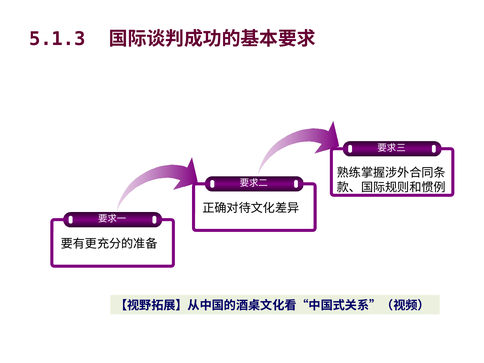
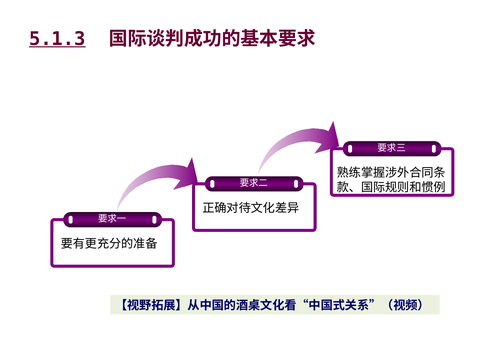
5.1.3 underline: none -> present (57, 39)
